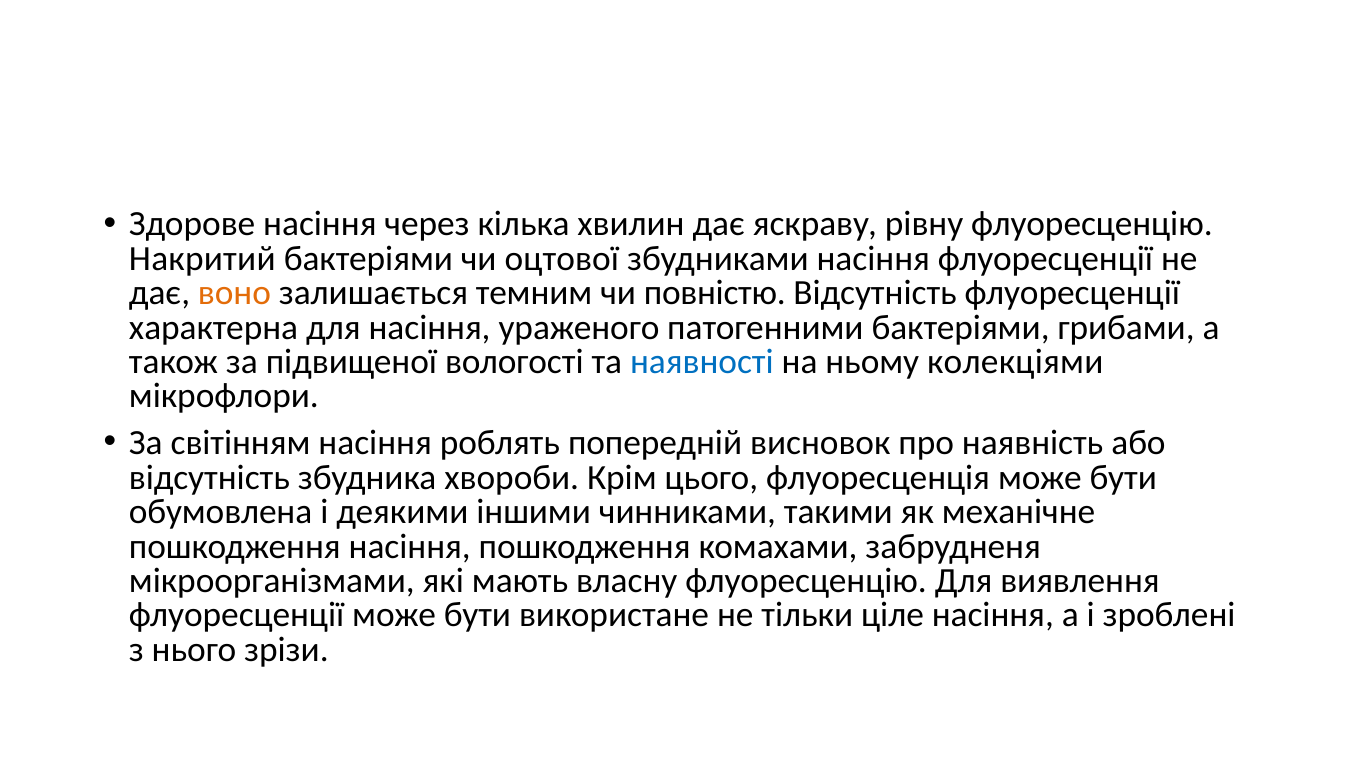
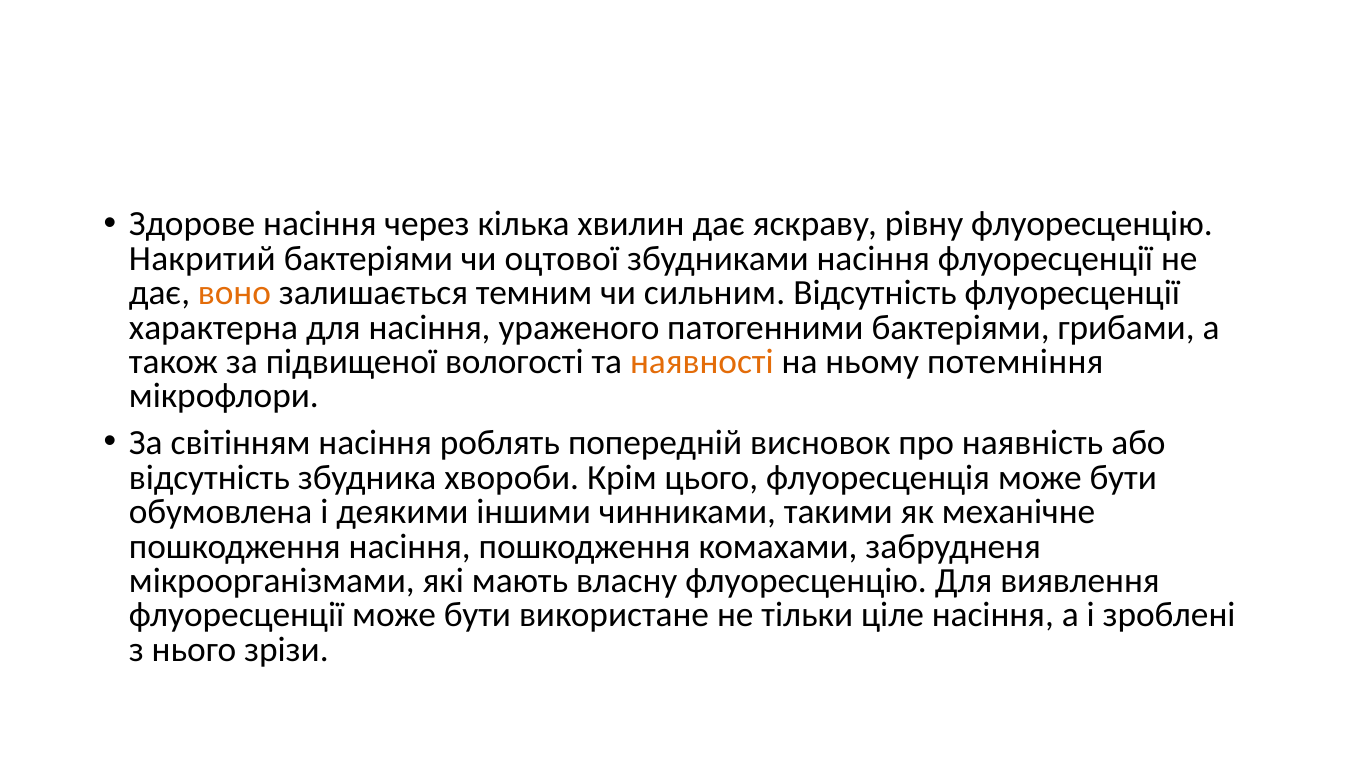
повністю: повністю -> сильним (715, 293)
наявності colour: blue -> orange (702, 362)
колекціями: колекціями -> потемніння (1015, 362)
